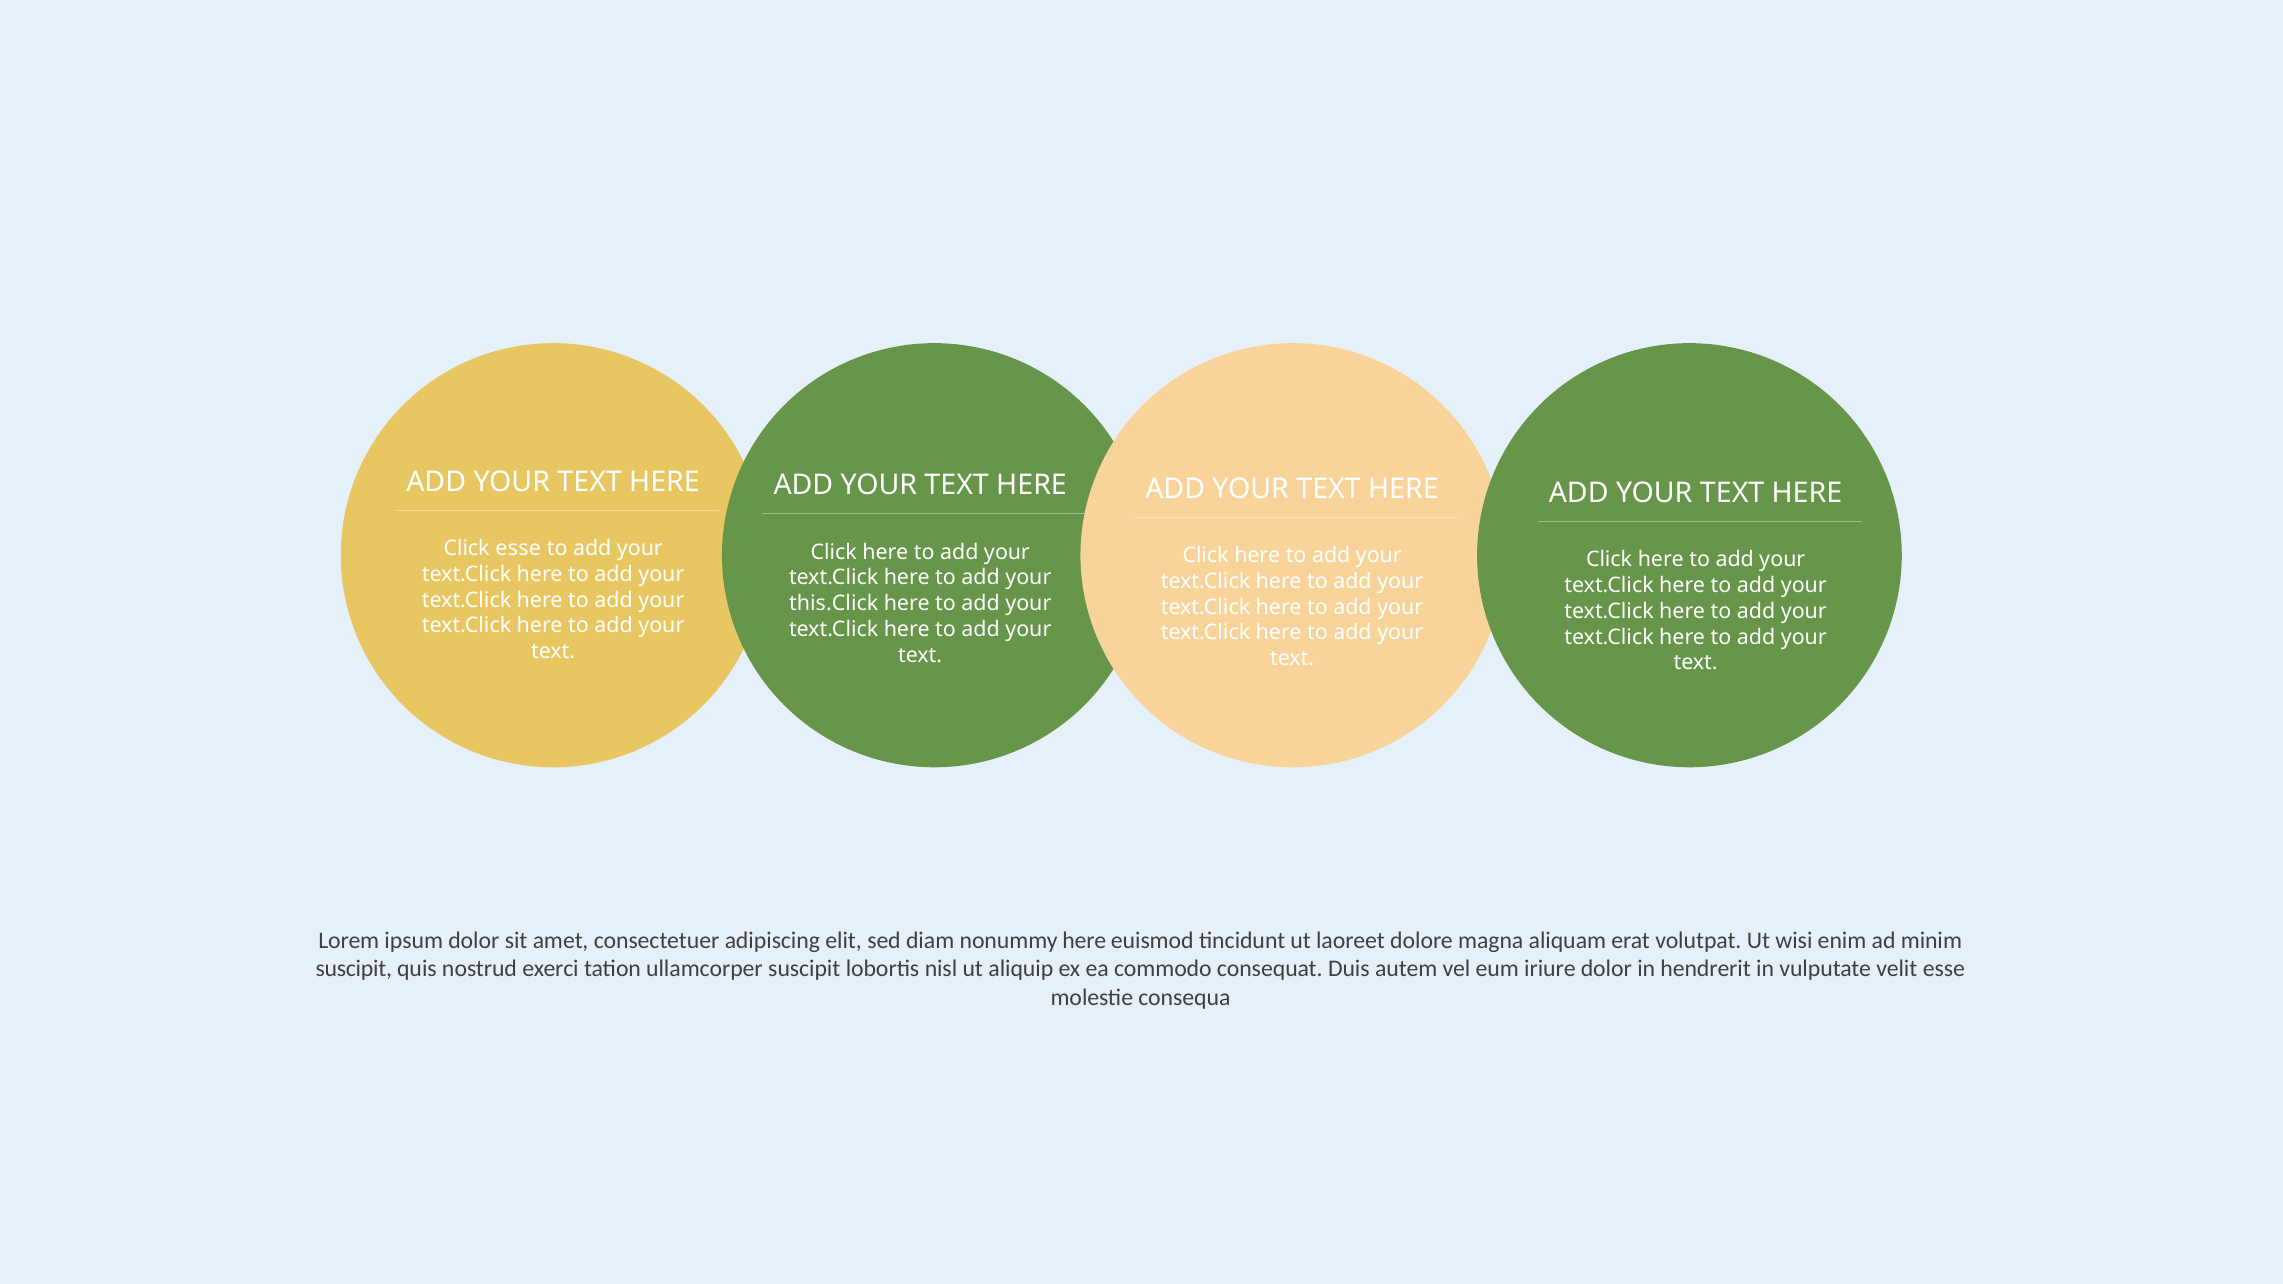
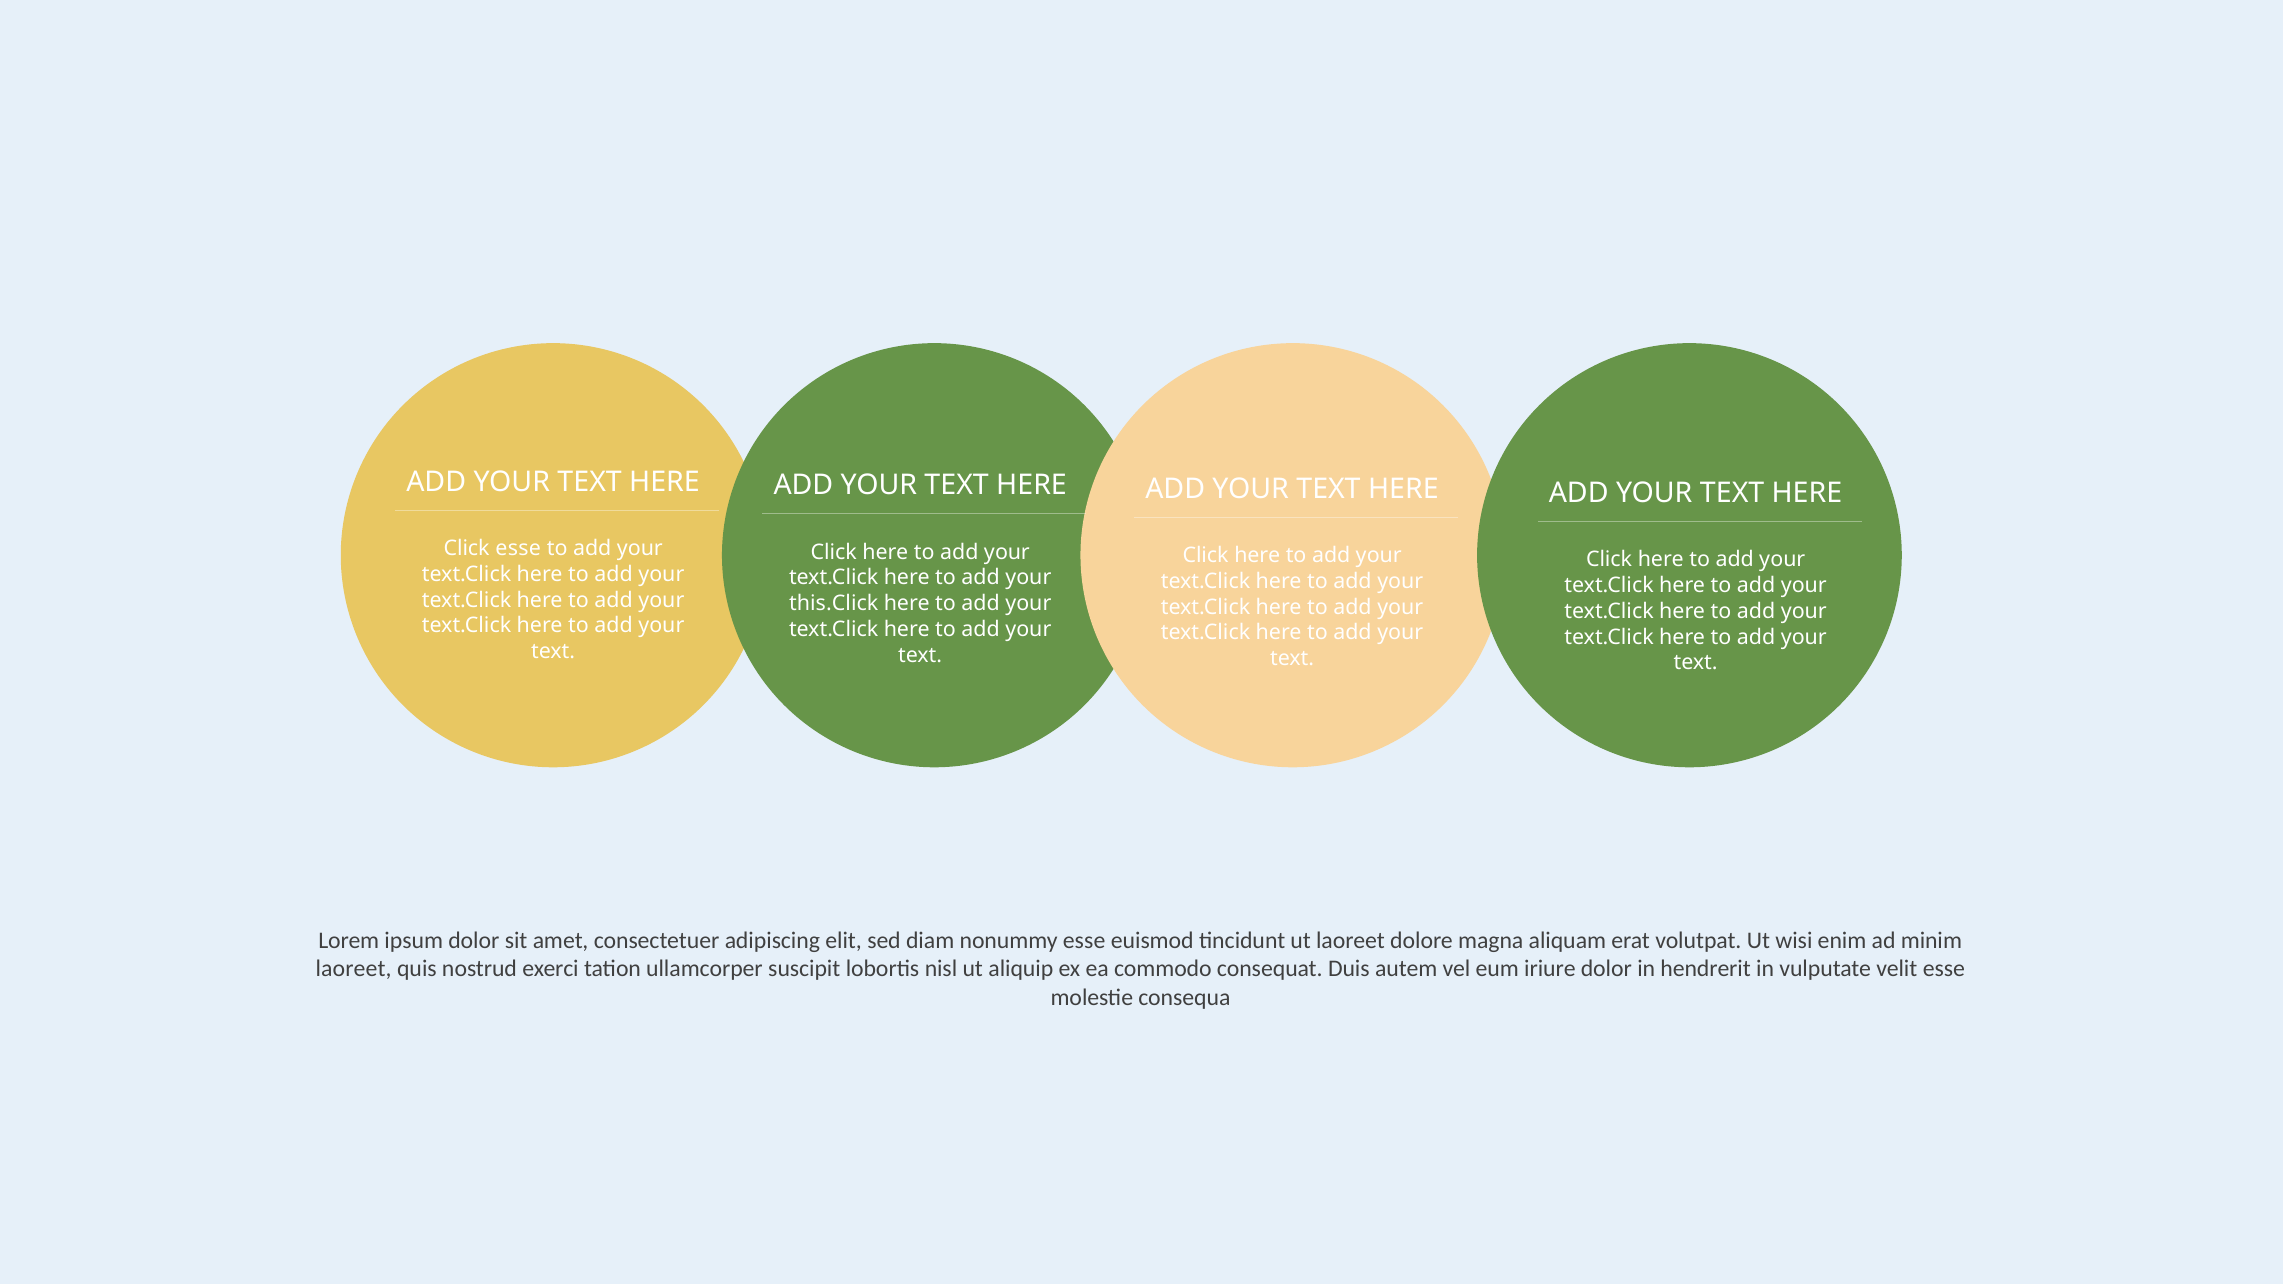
nonummy here: here -> esse (1084, 941)
suscipit: suscipit -> laoreet (354, 969)
